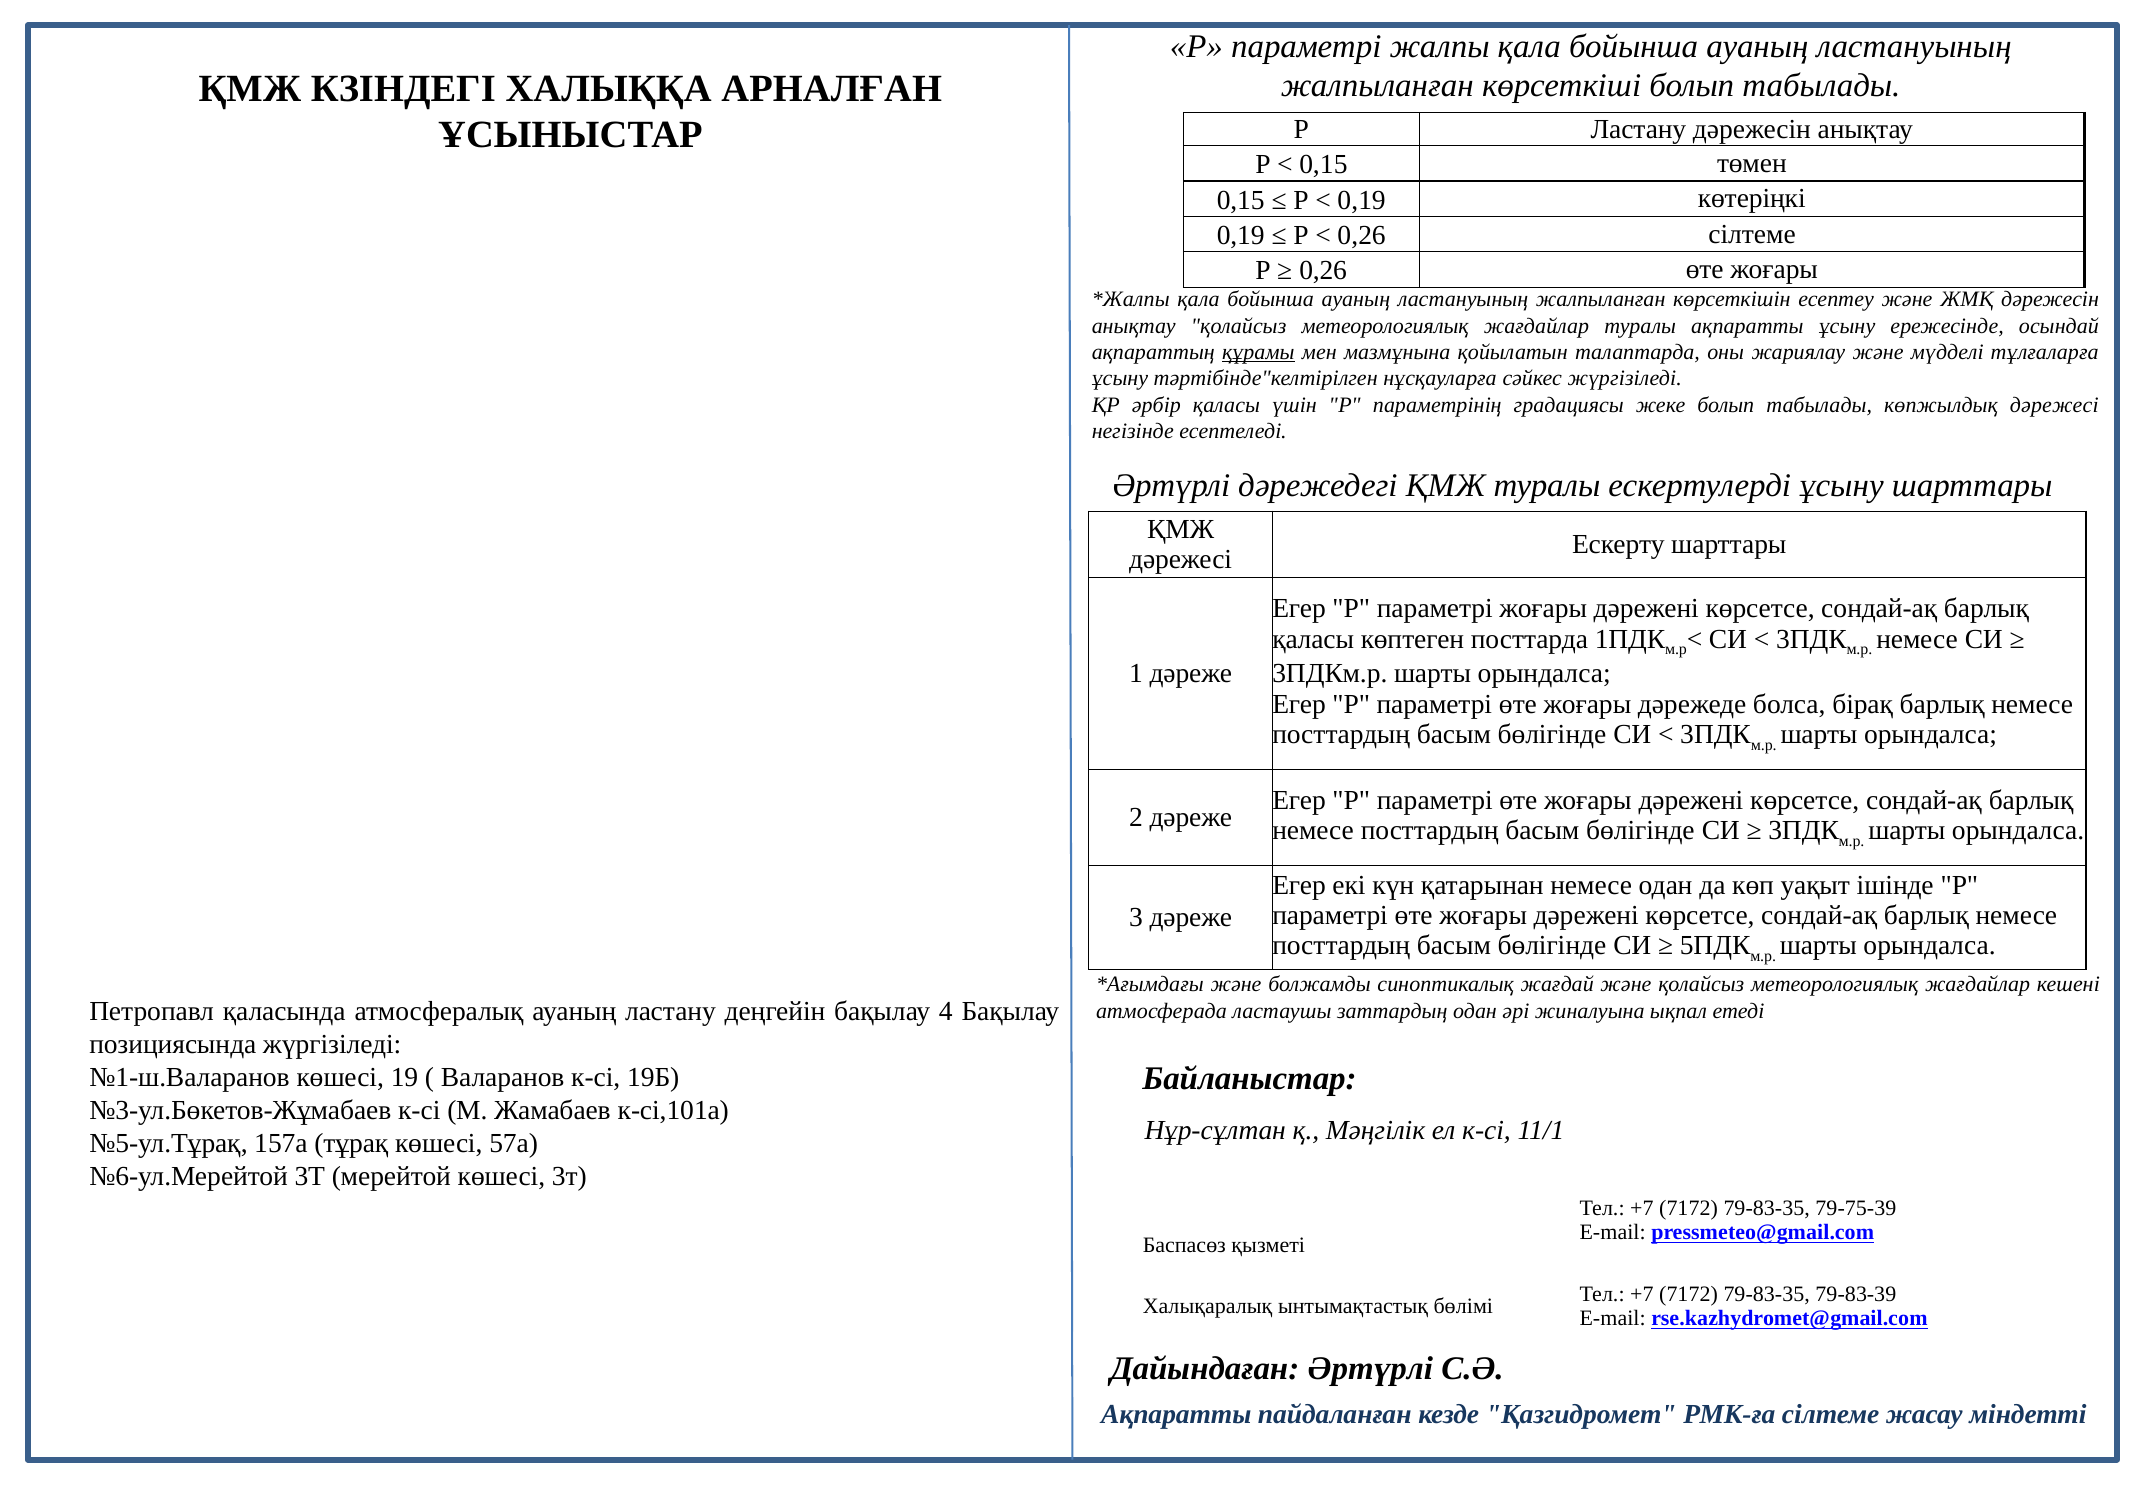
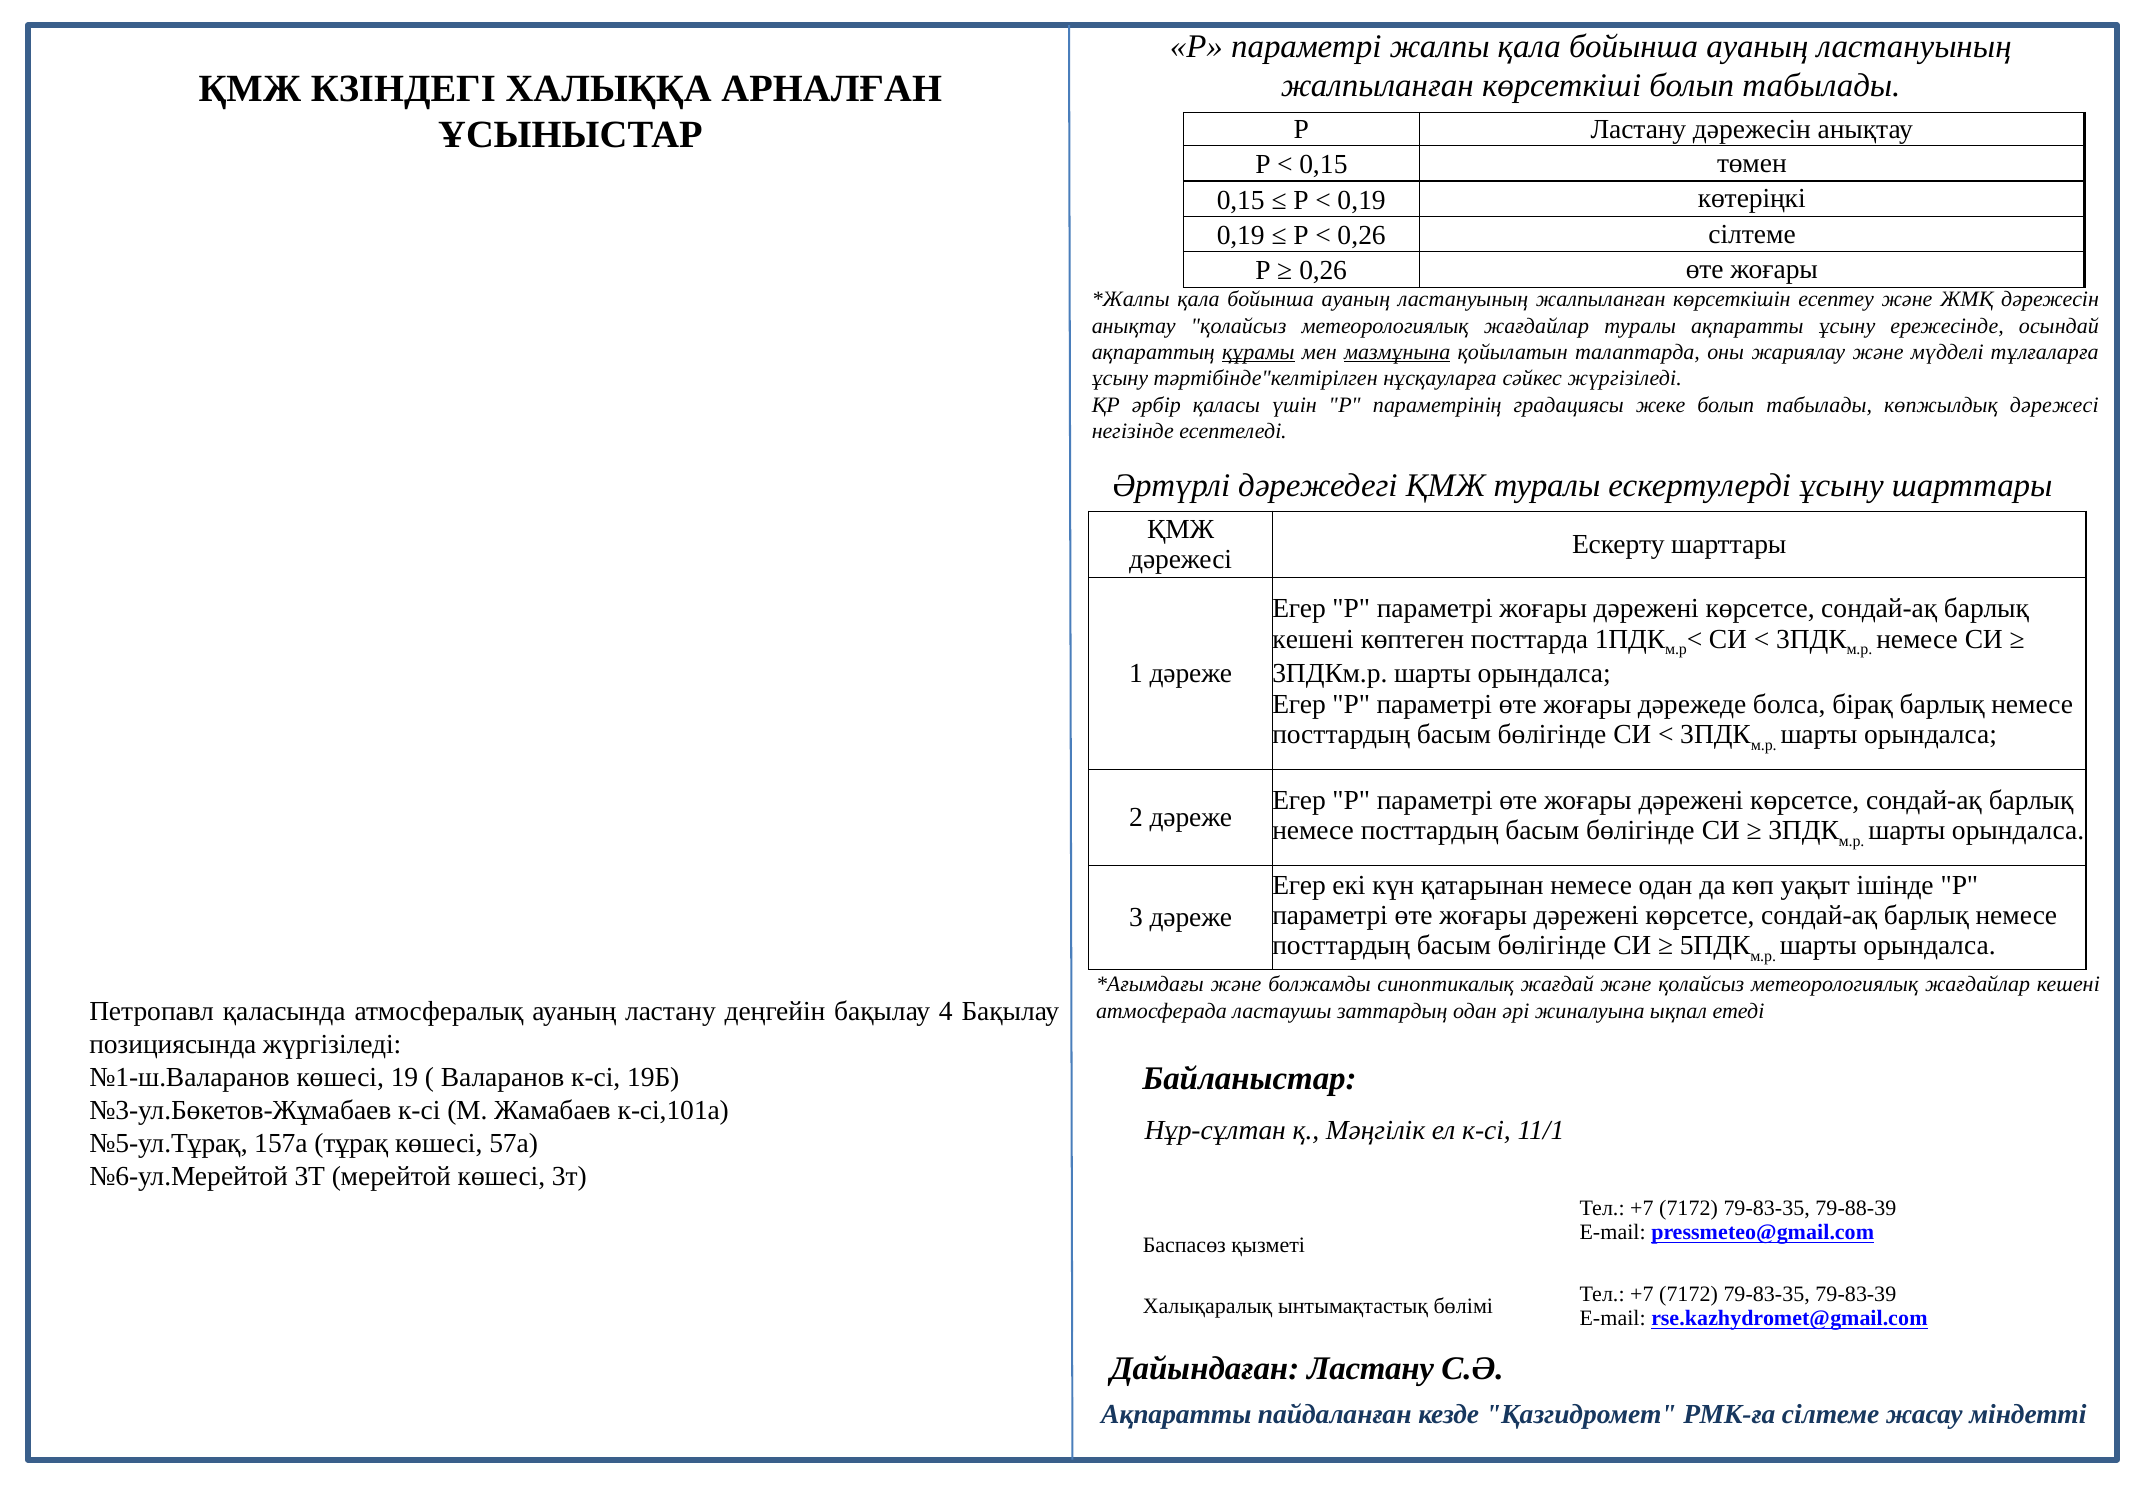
мазмұнына underline: none -> present (1397, 352)
қаласы: қаласы -> кешені (1313, 639)
79-75-39: 79-75-39 -> 79-88-39 (1856, 1208)
Дайындаған Әртүрлі: Әртүрлі -> Ластану (1371, 1369)
